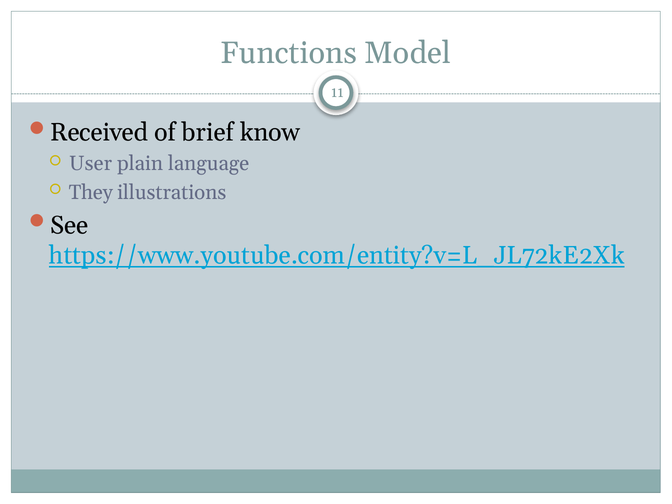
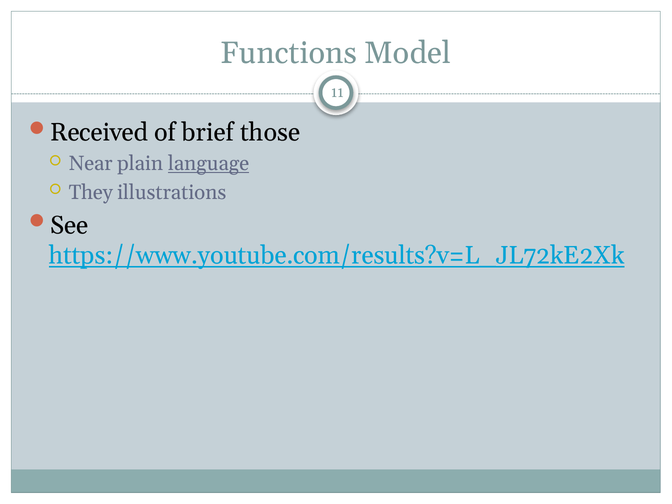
know: know -> those (270, 132)
User: User -> Near (91, 164)
language underline: none -> present (209, 164)
https://www.youtube.com/entity?v=L_JL72kE2Xk: https://www.youtube.com/entity?v=L_JL72kE2Xk -> https://www.youtube.com/results?v=L_JL72kE2Xk (337, 255)
